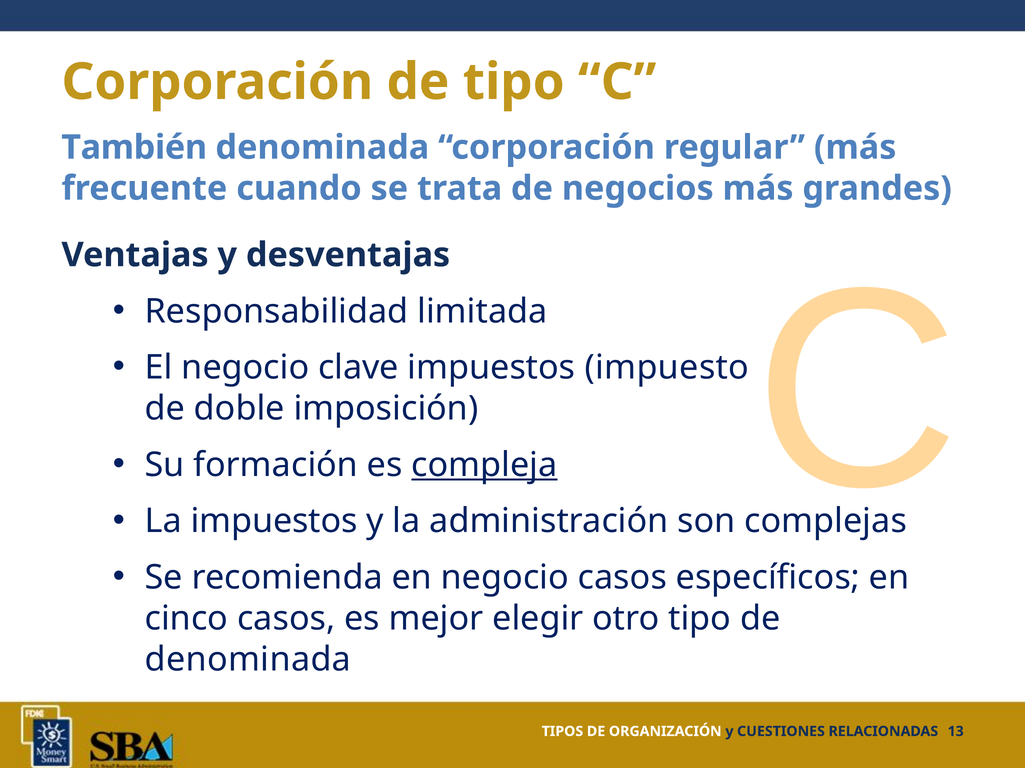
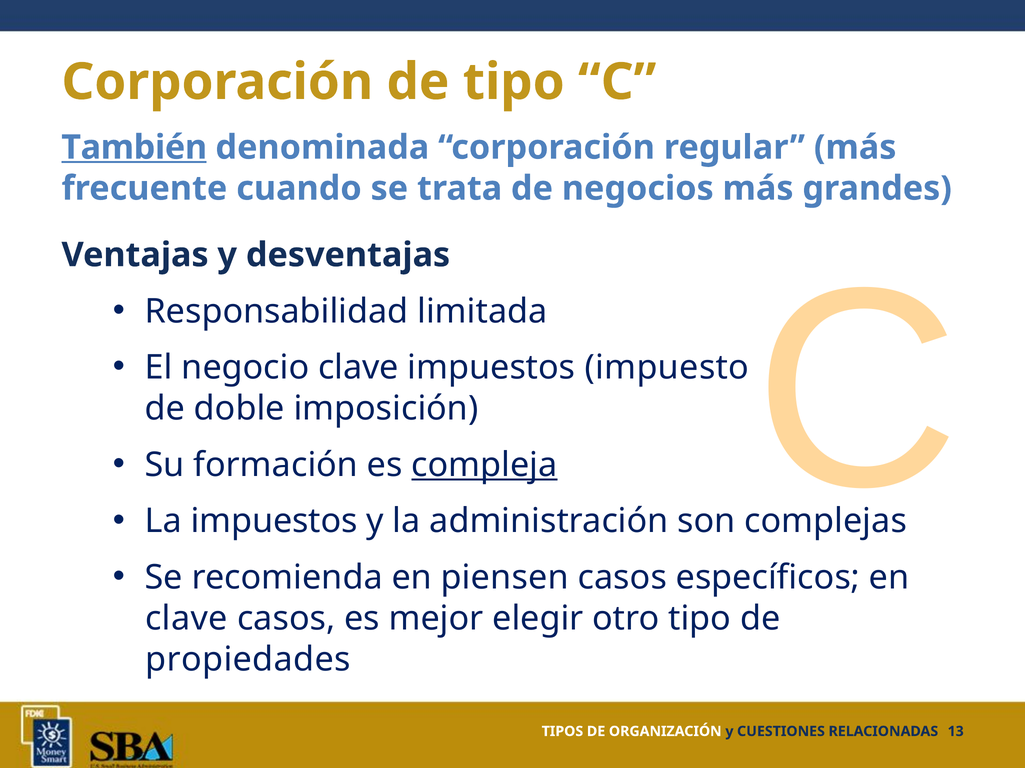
También underline: none -> present (134, 148)
en negocio: negocio -> piensen (505, 578)
cinco: cinco -> clave (186, 619)
denominada: denominada -> propiedades (248, 660)
